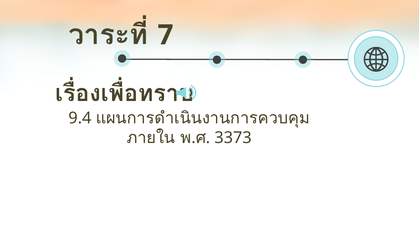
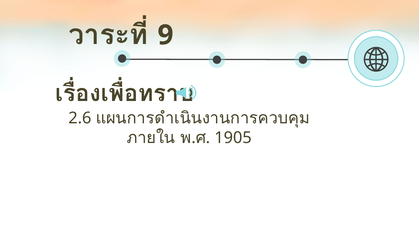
7: 7 -> 9 (166, 35)
9.4: 9.4 -> 2.6 (80, 118)
3373: 3373 -> 1905 (233, 137)
